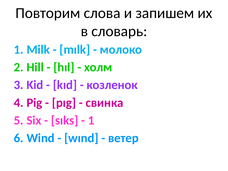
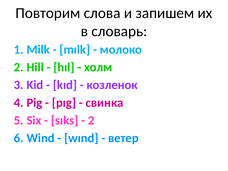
1: 1 -> 2 (91, 120)
